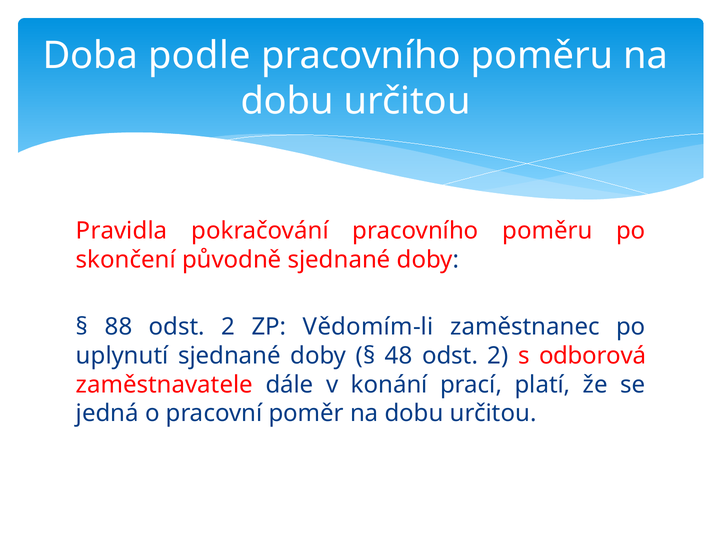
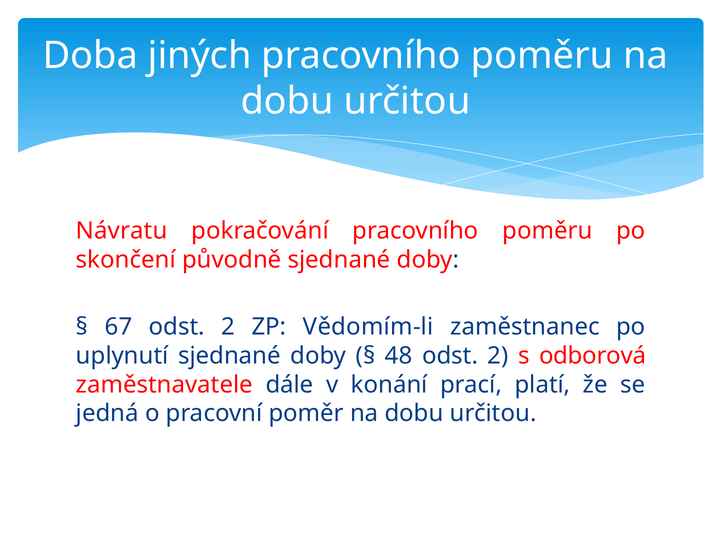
podle: podle -> jiných (200, 55)
Pravidla: Pravidla -> Návratu (122, 231)
88: 88 -> 67 (119, 327)
